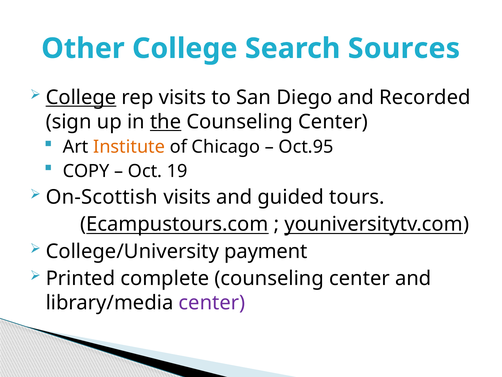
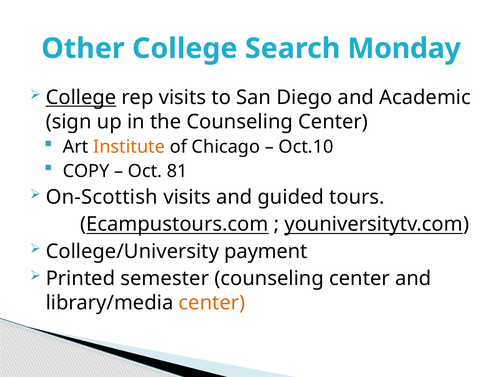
Sources: Sources -> Monday (404, 48)
Recorded: Recorded -> Academic (425, 97)
the underline: present -> none (166, 122)
Oct.95: Oct.95 -> Oct.10 (306, 147)
19: 19 -> 81 (177, 171)
complete: complete -> semester (165, 278)
center colour: purple -> orange (212, 302)
